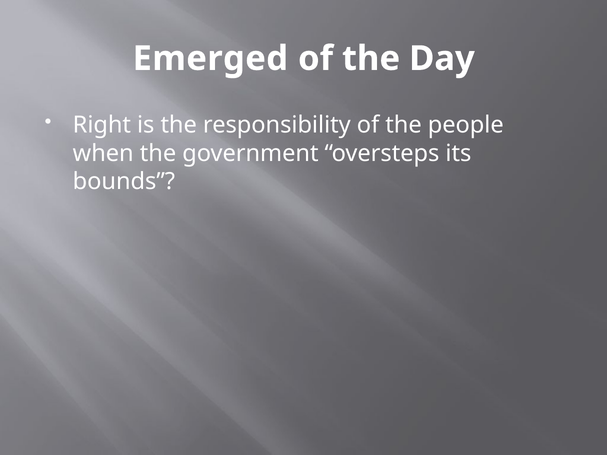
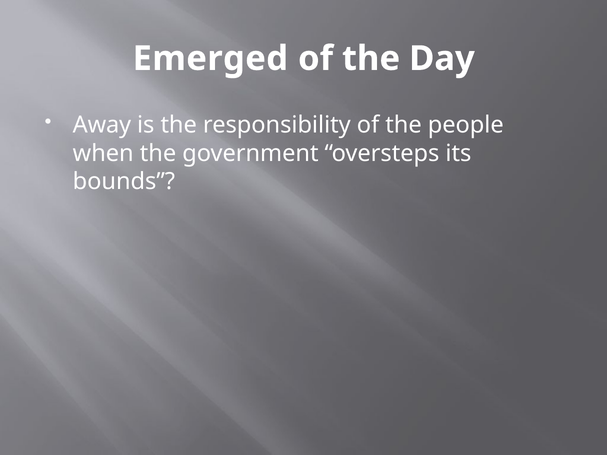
Right: Right -> Away (102, 125)
